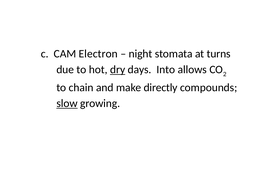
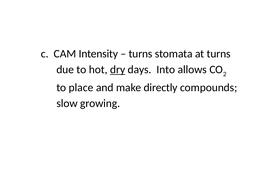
Electron: Electron -> Intensity (98, 54)
night: night -> turns (141, 54)
chain: chain -> place (81, 87)
slow underline: present -> none (67, 103)
